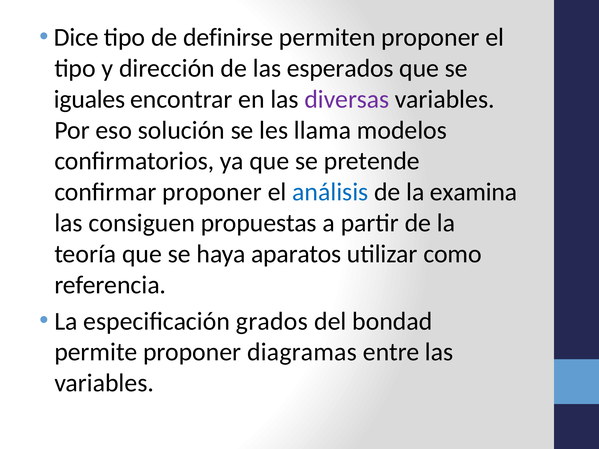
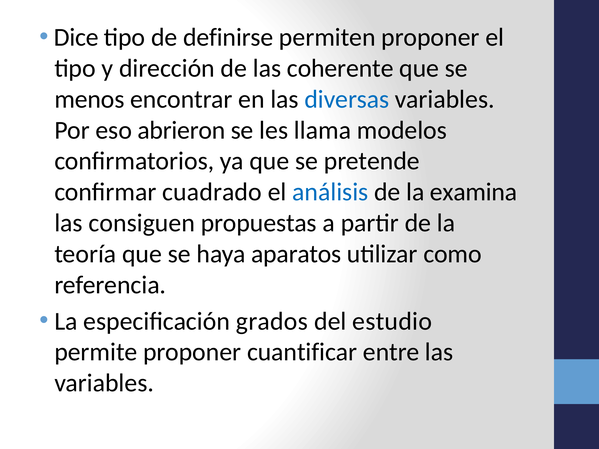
esperados: esperados -> coherente (340, 68)
iguales: iguales -> menos (89, 99)
diversas colour: purple -> blue (347, 99)
solución: solución -> abrieron (181, 130)
confirmar proponer: proponer -> cuadrado (212, 192)
bondad: bondad -> estudio (392, 321)
diagramas: diagramas -> cuantificar (302, 352)
